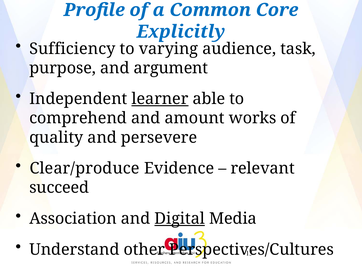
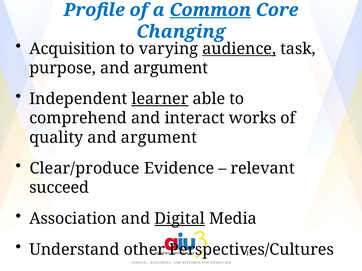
Common underline: none -> present (210, 10)
Explicitly: Explicitly -> Changing (181, 32)
Sufficiency: Sufficiency -> Acquisition (72, 49)
audience underline: none -> present (239, 49)
amount: amount -> interact (195, 118)
quality and persevere: persevere -> argument (159, 138)
